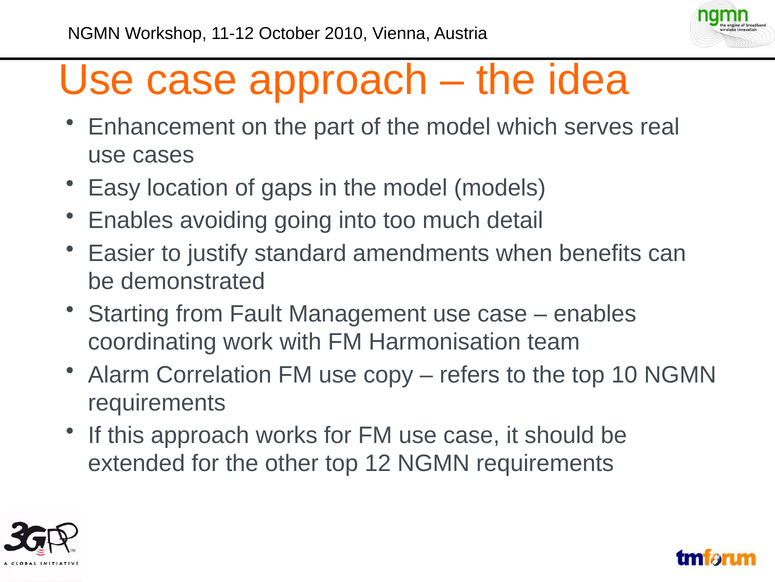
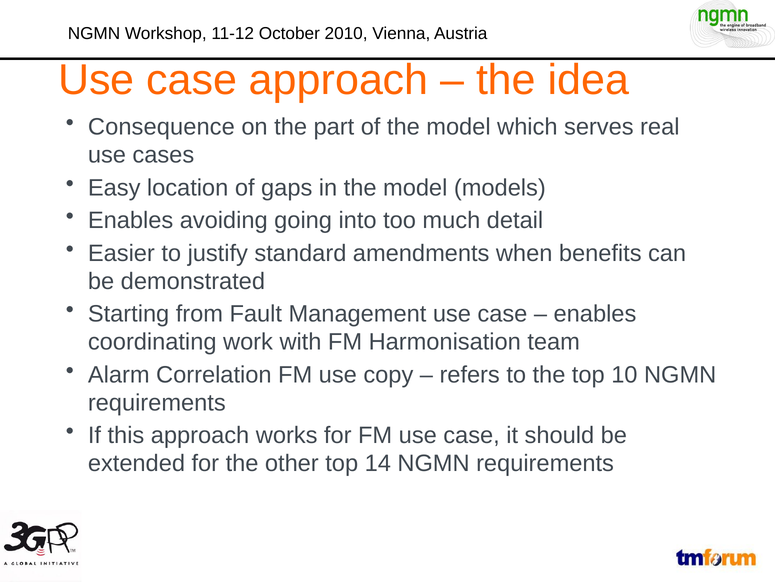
Enhancement: Enhancement -> Consequence (161, 127)
12: 12 -> 14 (378, 463)
